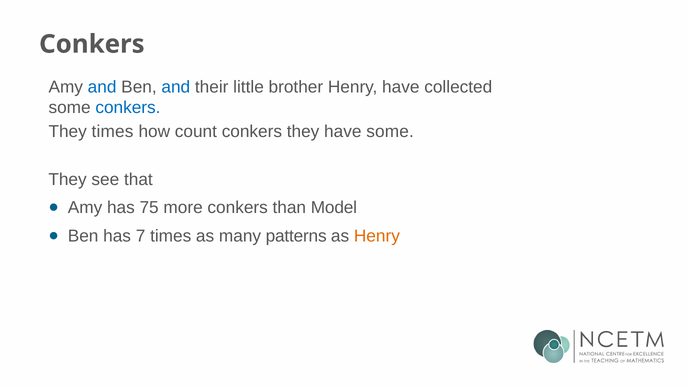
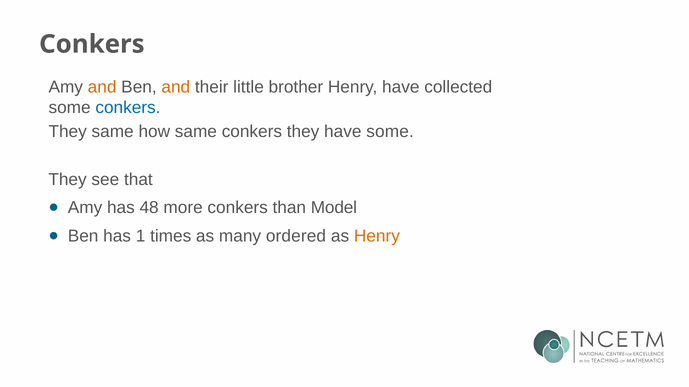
and colour: blue -> orange (102, 87)
and colour: blue -> orange (176, 87)
They times: times -> same (113, 132)
how count: count -> same (196, 132)
75: 75 -> 48 (149, 208)
7: 7 -> 1 (141, 236)
patterns: patterns -> ordered (296, 236)
